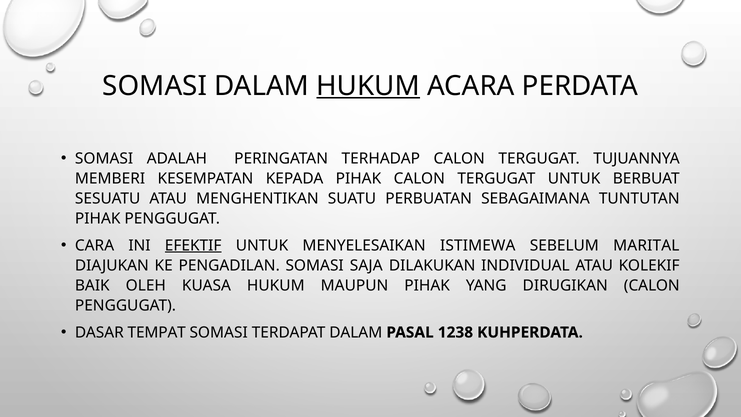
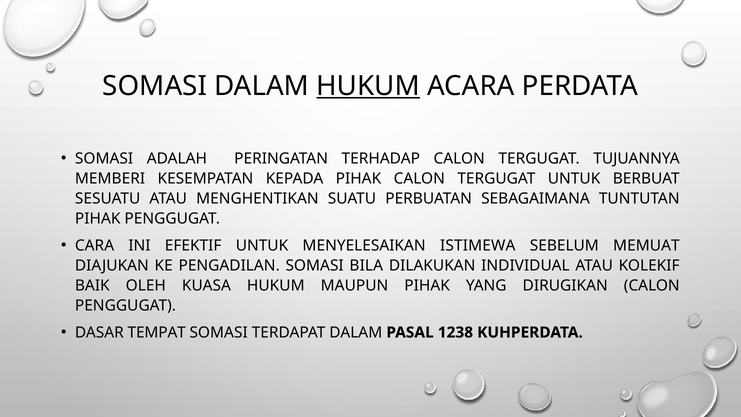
EFEKTIF underline: present -> none (193, 245)
MARITAL: MARITAL -> MEMUAT (646, 245)
SAJA: SAJA -> BILA (366, 265)
